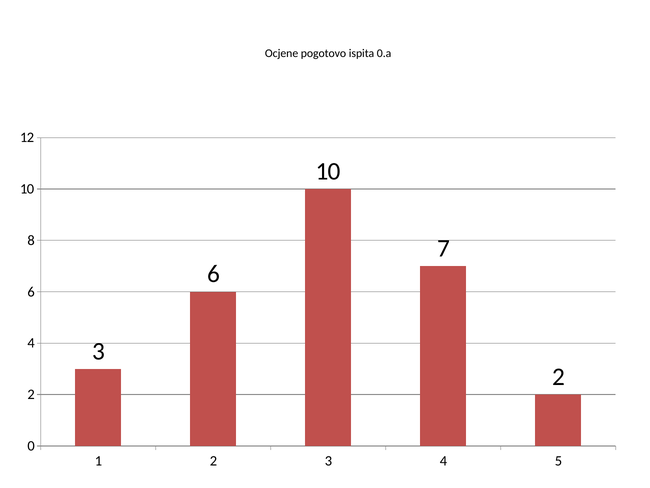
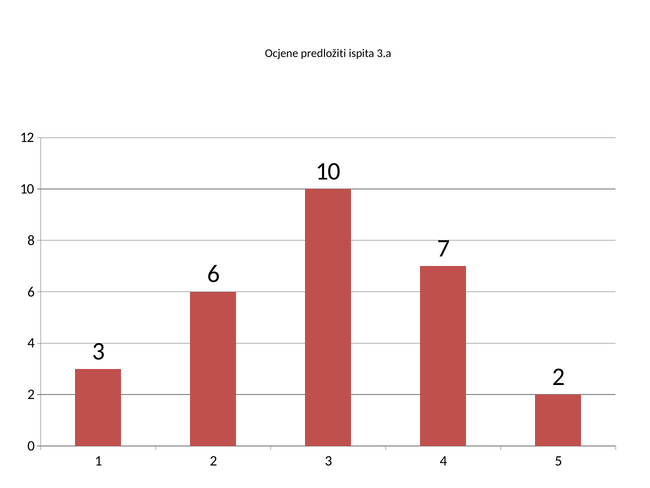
pogotovo: pogotovo -> predložiti (323, 53)
0.a: 0.a -> 3.a (384, 53)
